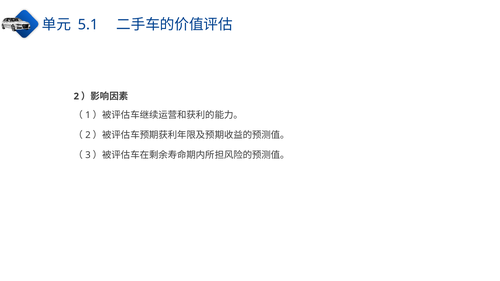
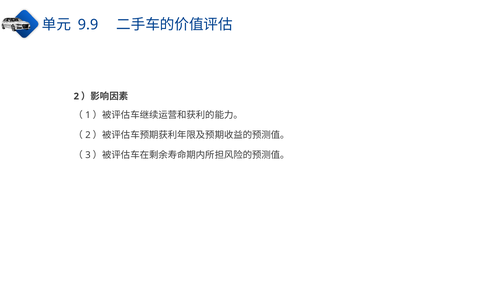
5.1: 5.1 -> 9.9 (88, 25)
